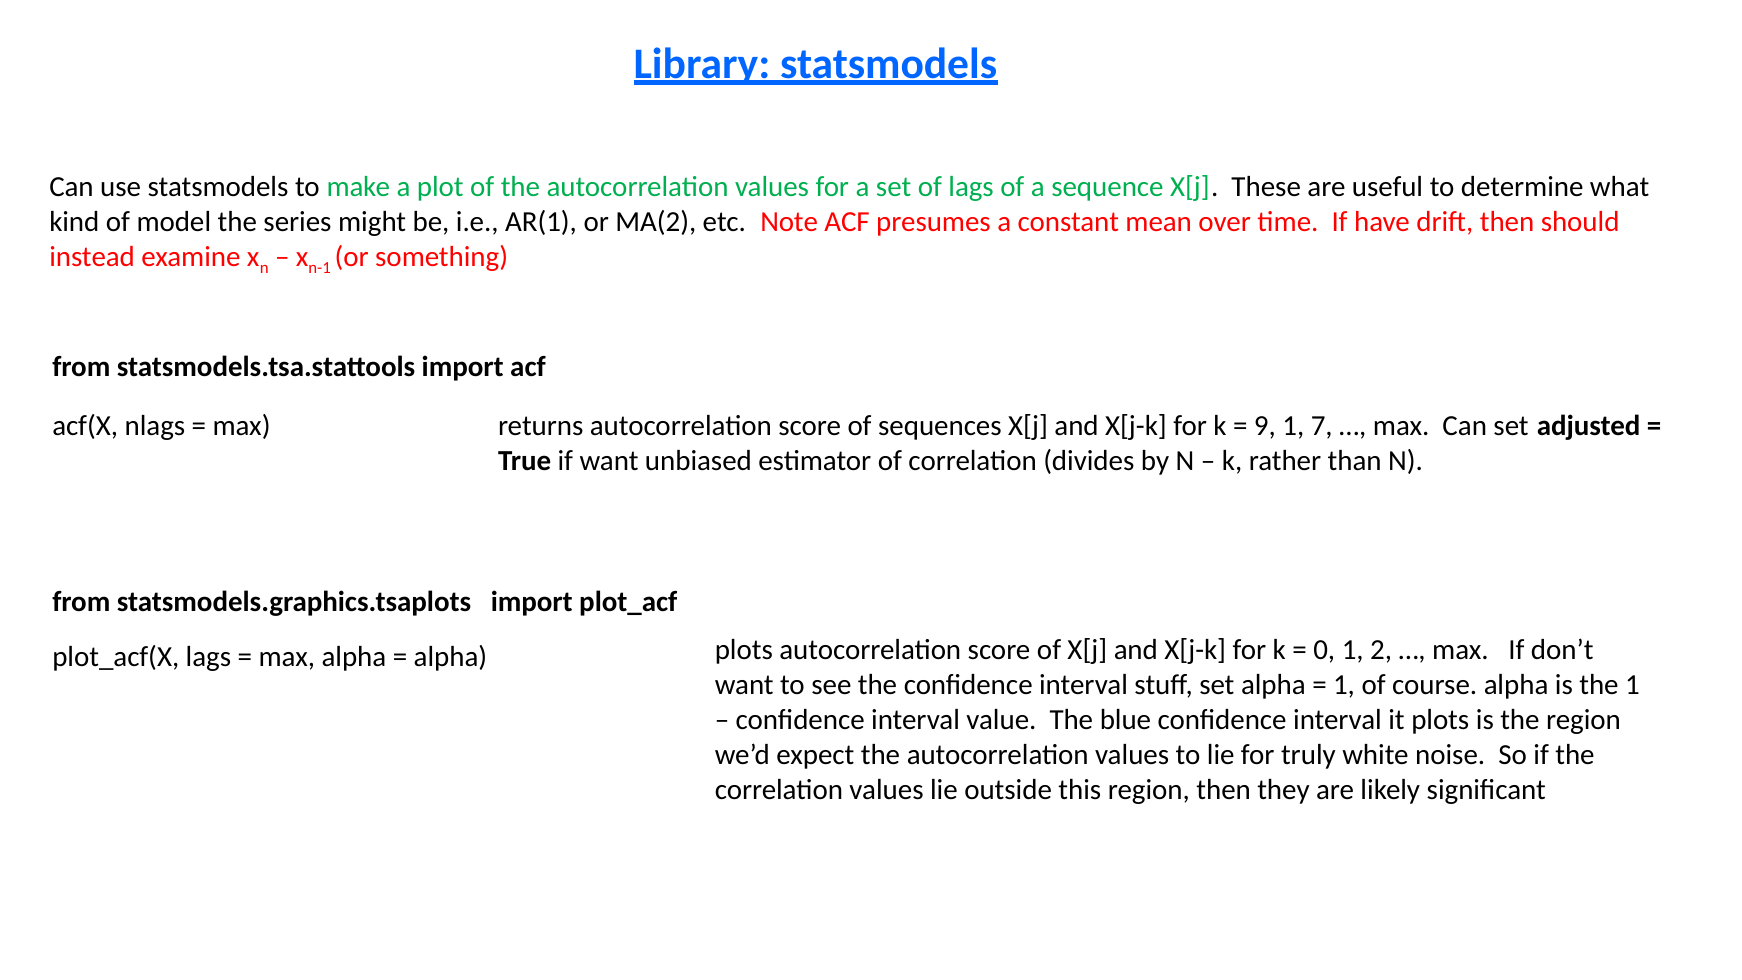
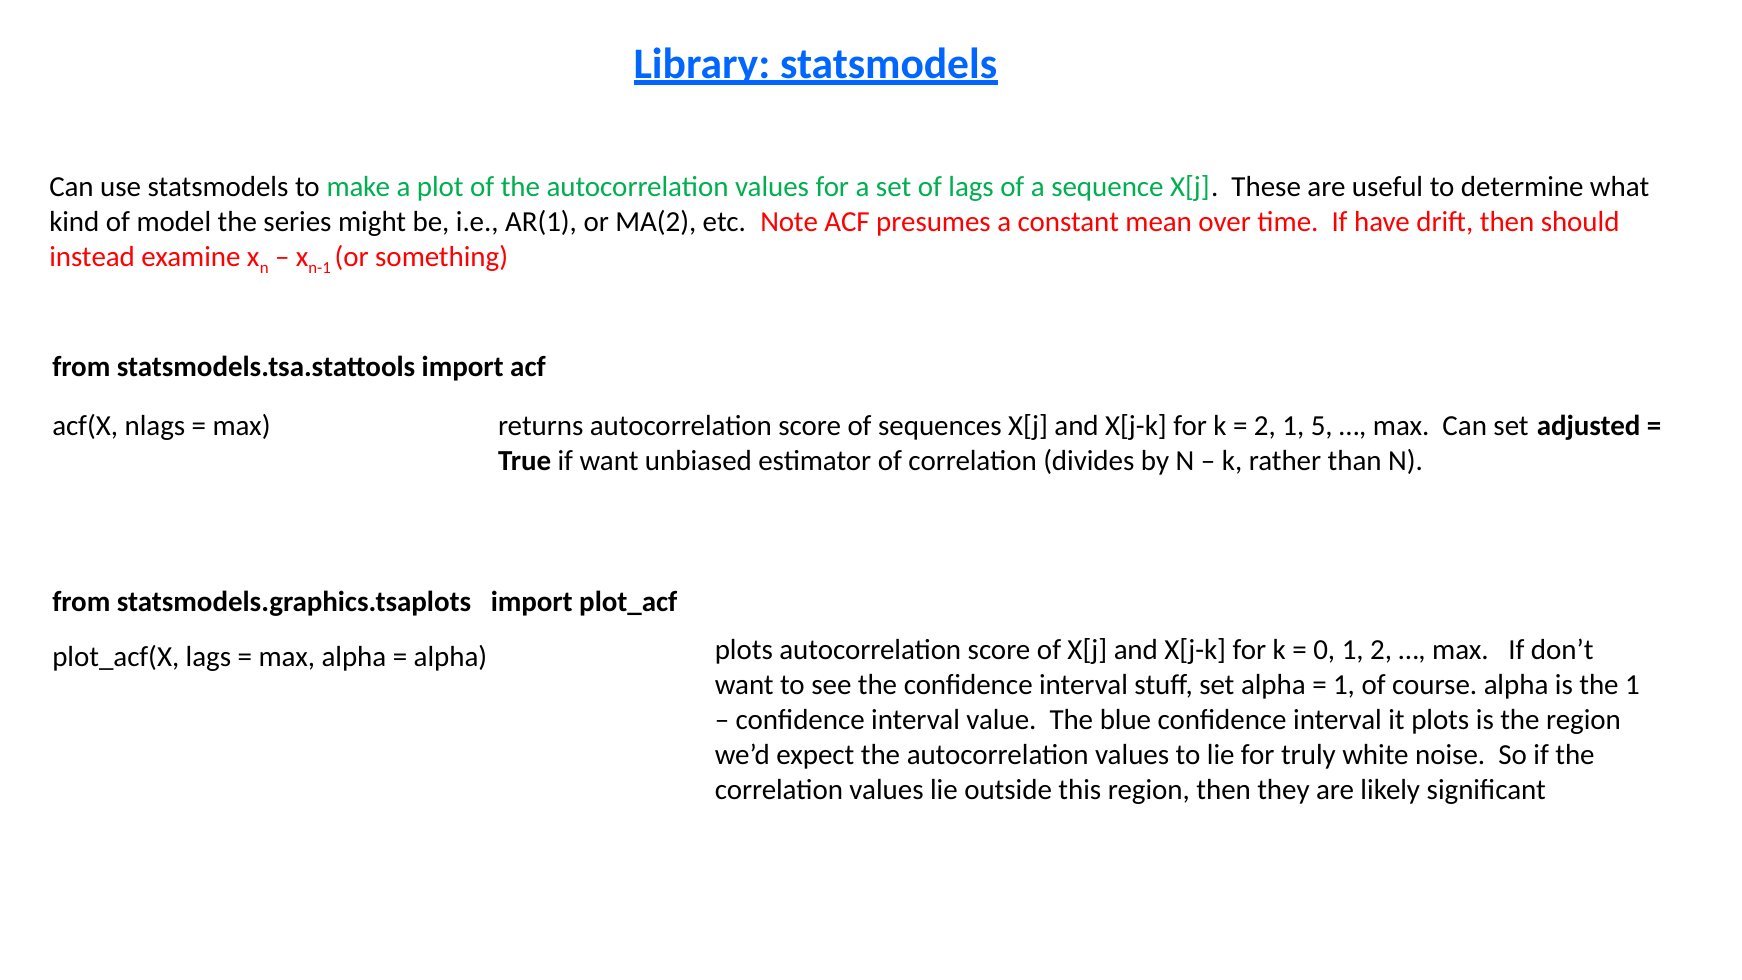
9: 9 -> 2 (1265, 426)
7: 7 -> 5 (1322, 426)
